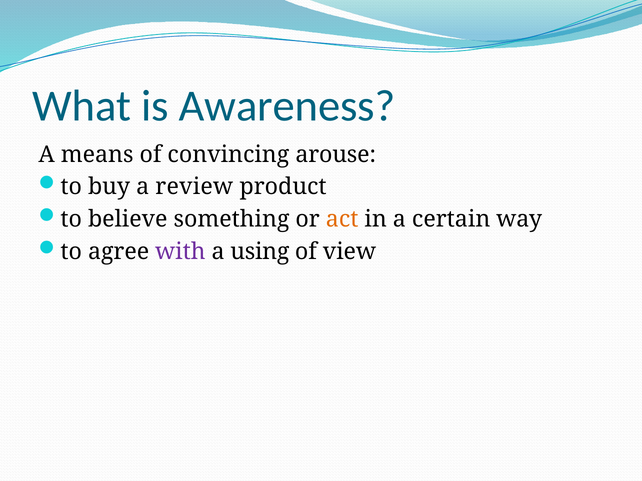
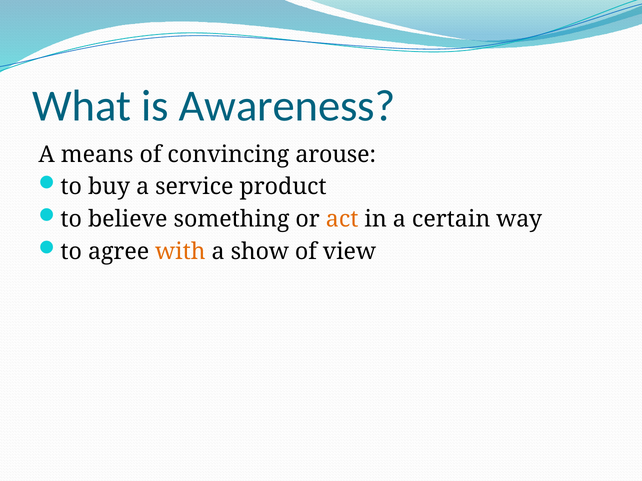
review: review -> service (194, 187)
with colour: purple -> orange (180, 252)
using: using -> show (260, 252)
